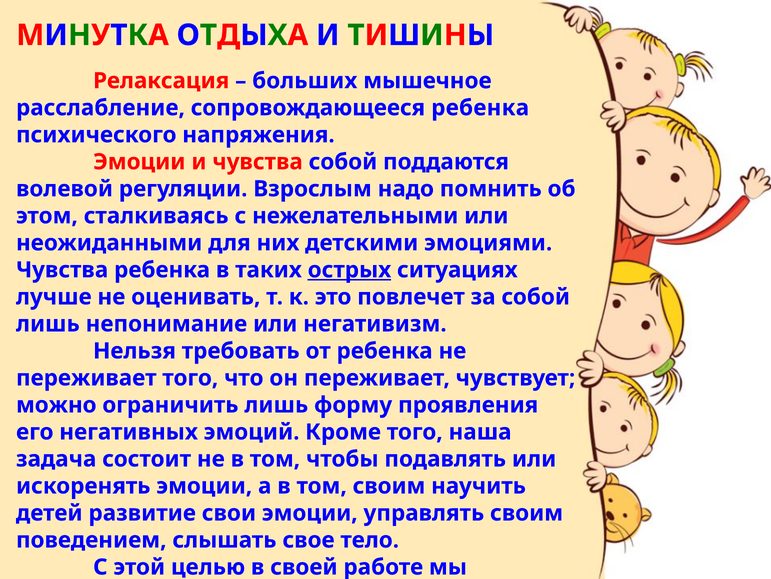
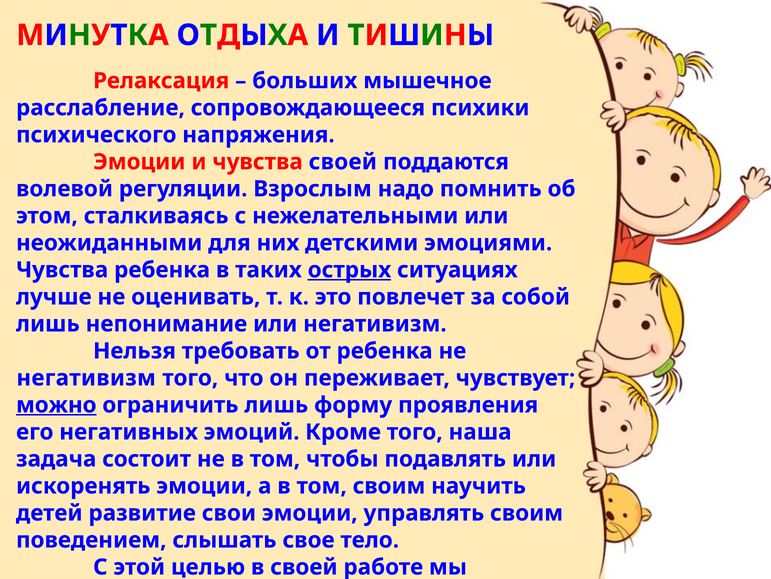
сопровождающееся ребенка: ребенка -> психики (480, 108)
чувства собой: собой -> своей (343, 162)
переживает: переживает -> негативизм (86, 378)
можно underline: none -> present (56, 405)
